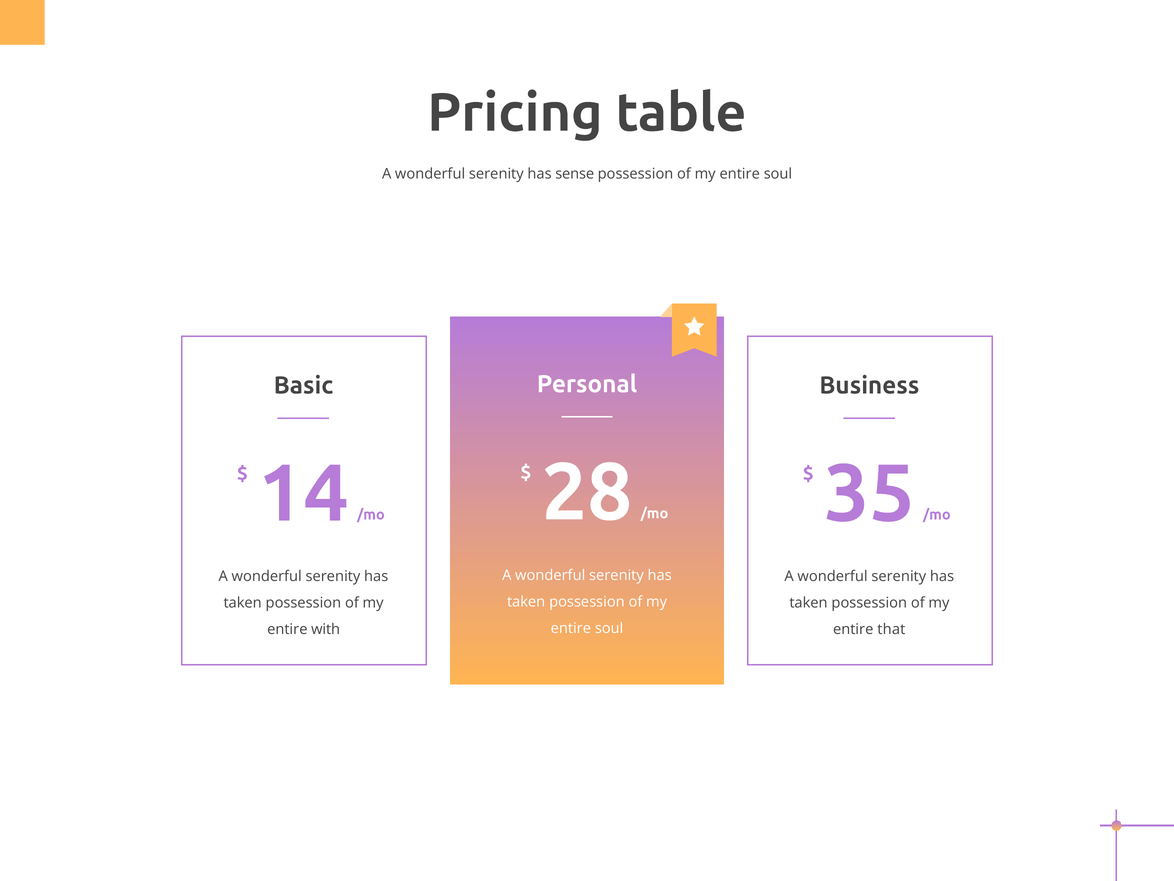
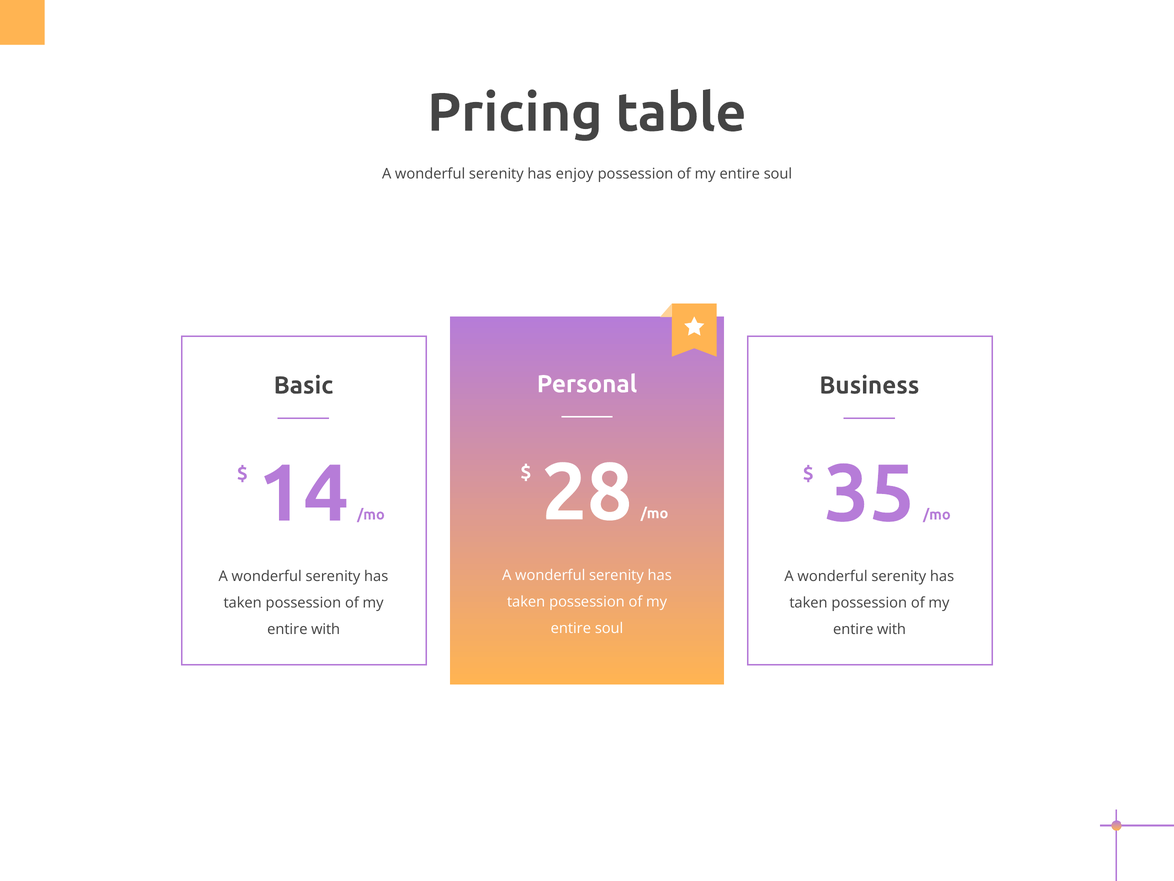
sense: sense -> enjoy (575, 174)
that: that -> with (892, 629)
